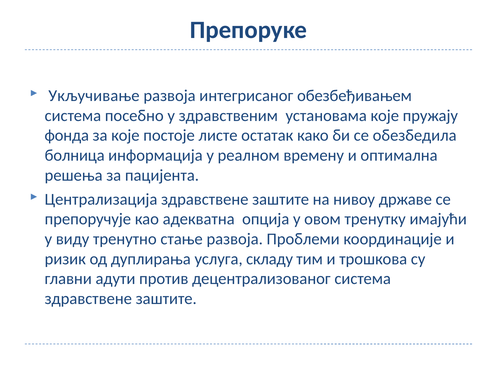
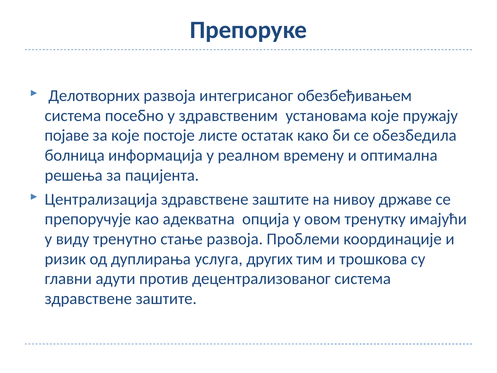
Укључивање: Укључивање -> Делотворних (94, 96)
фонда: фонда -> појаве (67, 135)
складу: складу -> других (270, 259)
